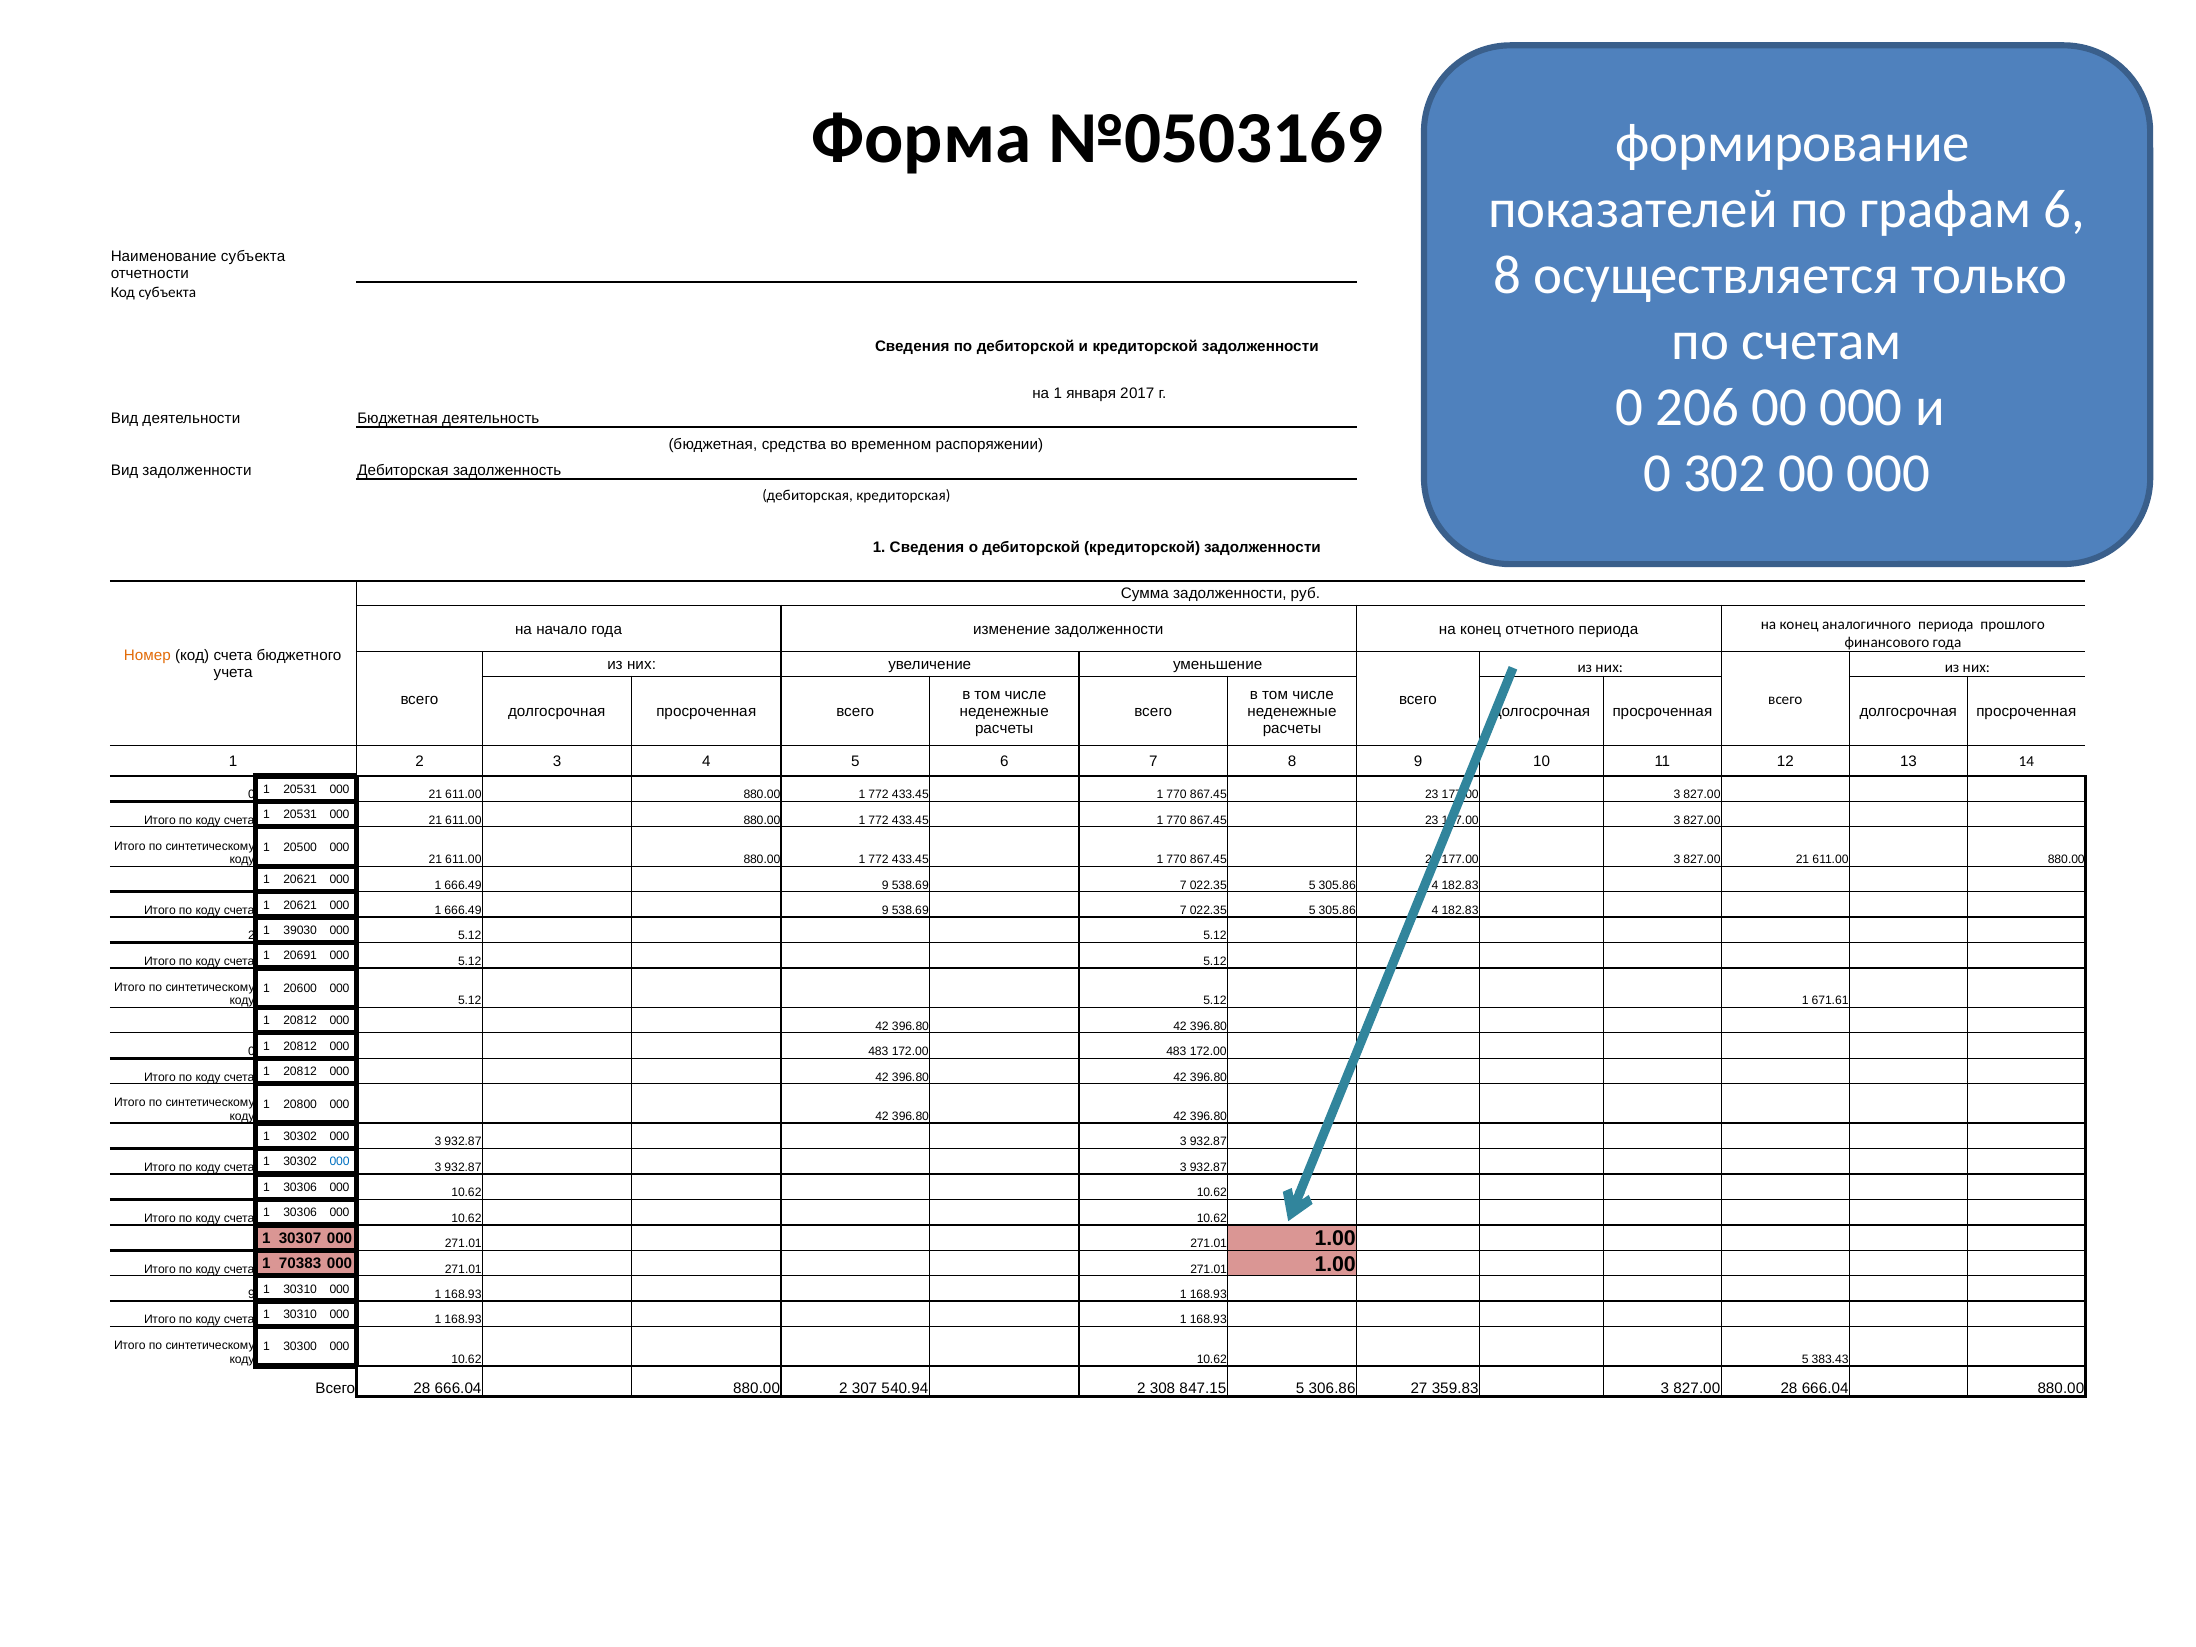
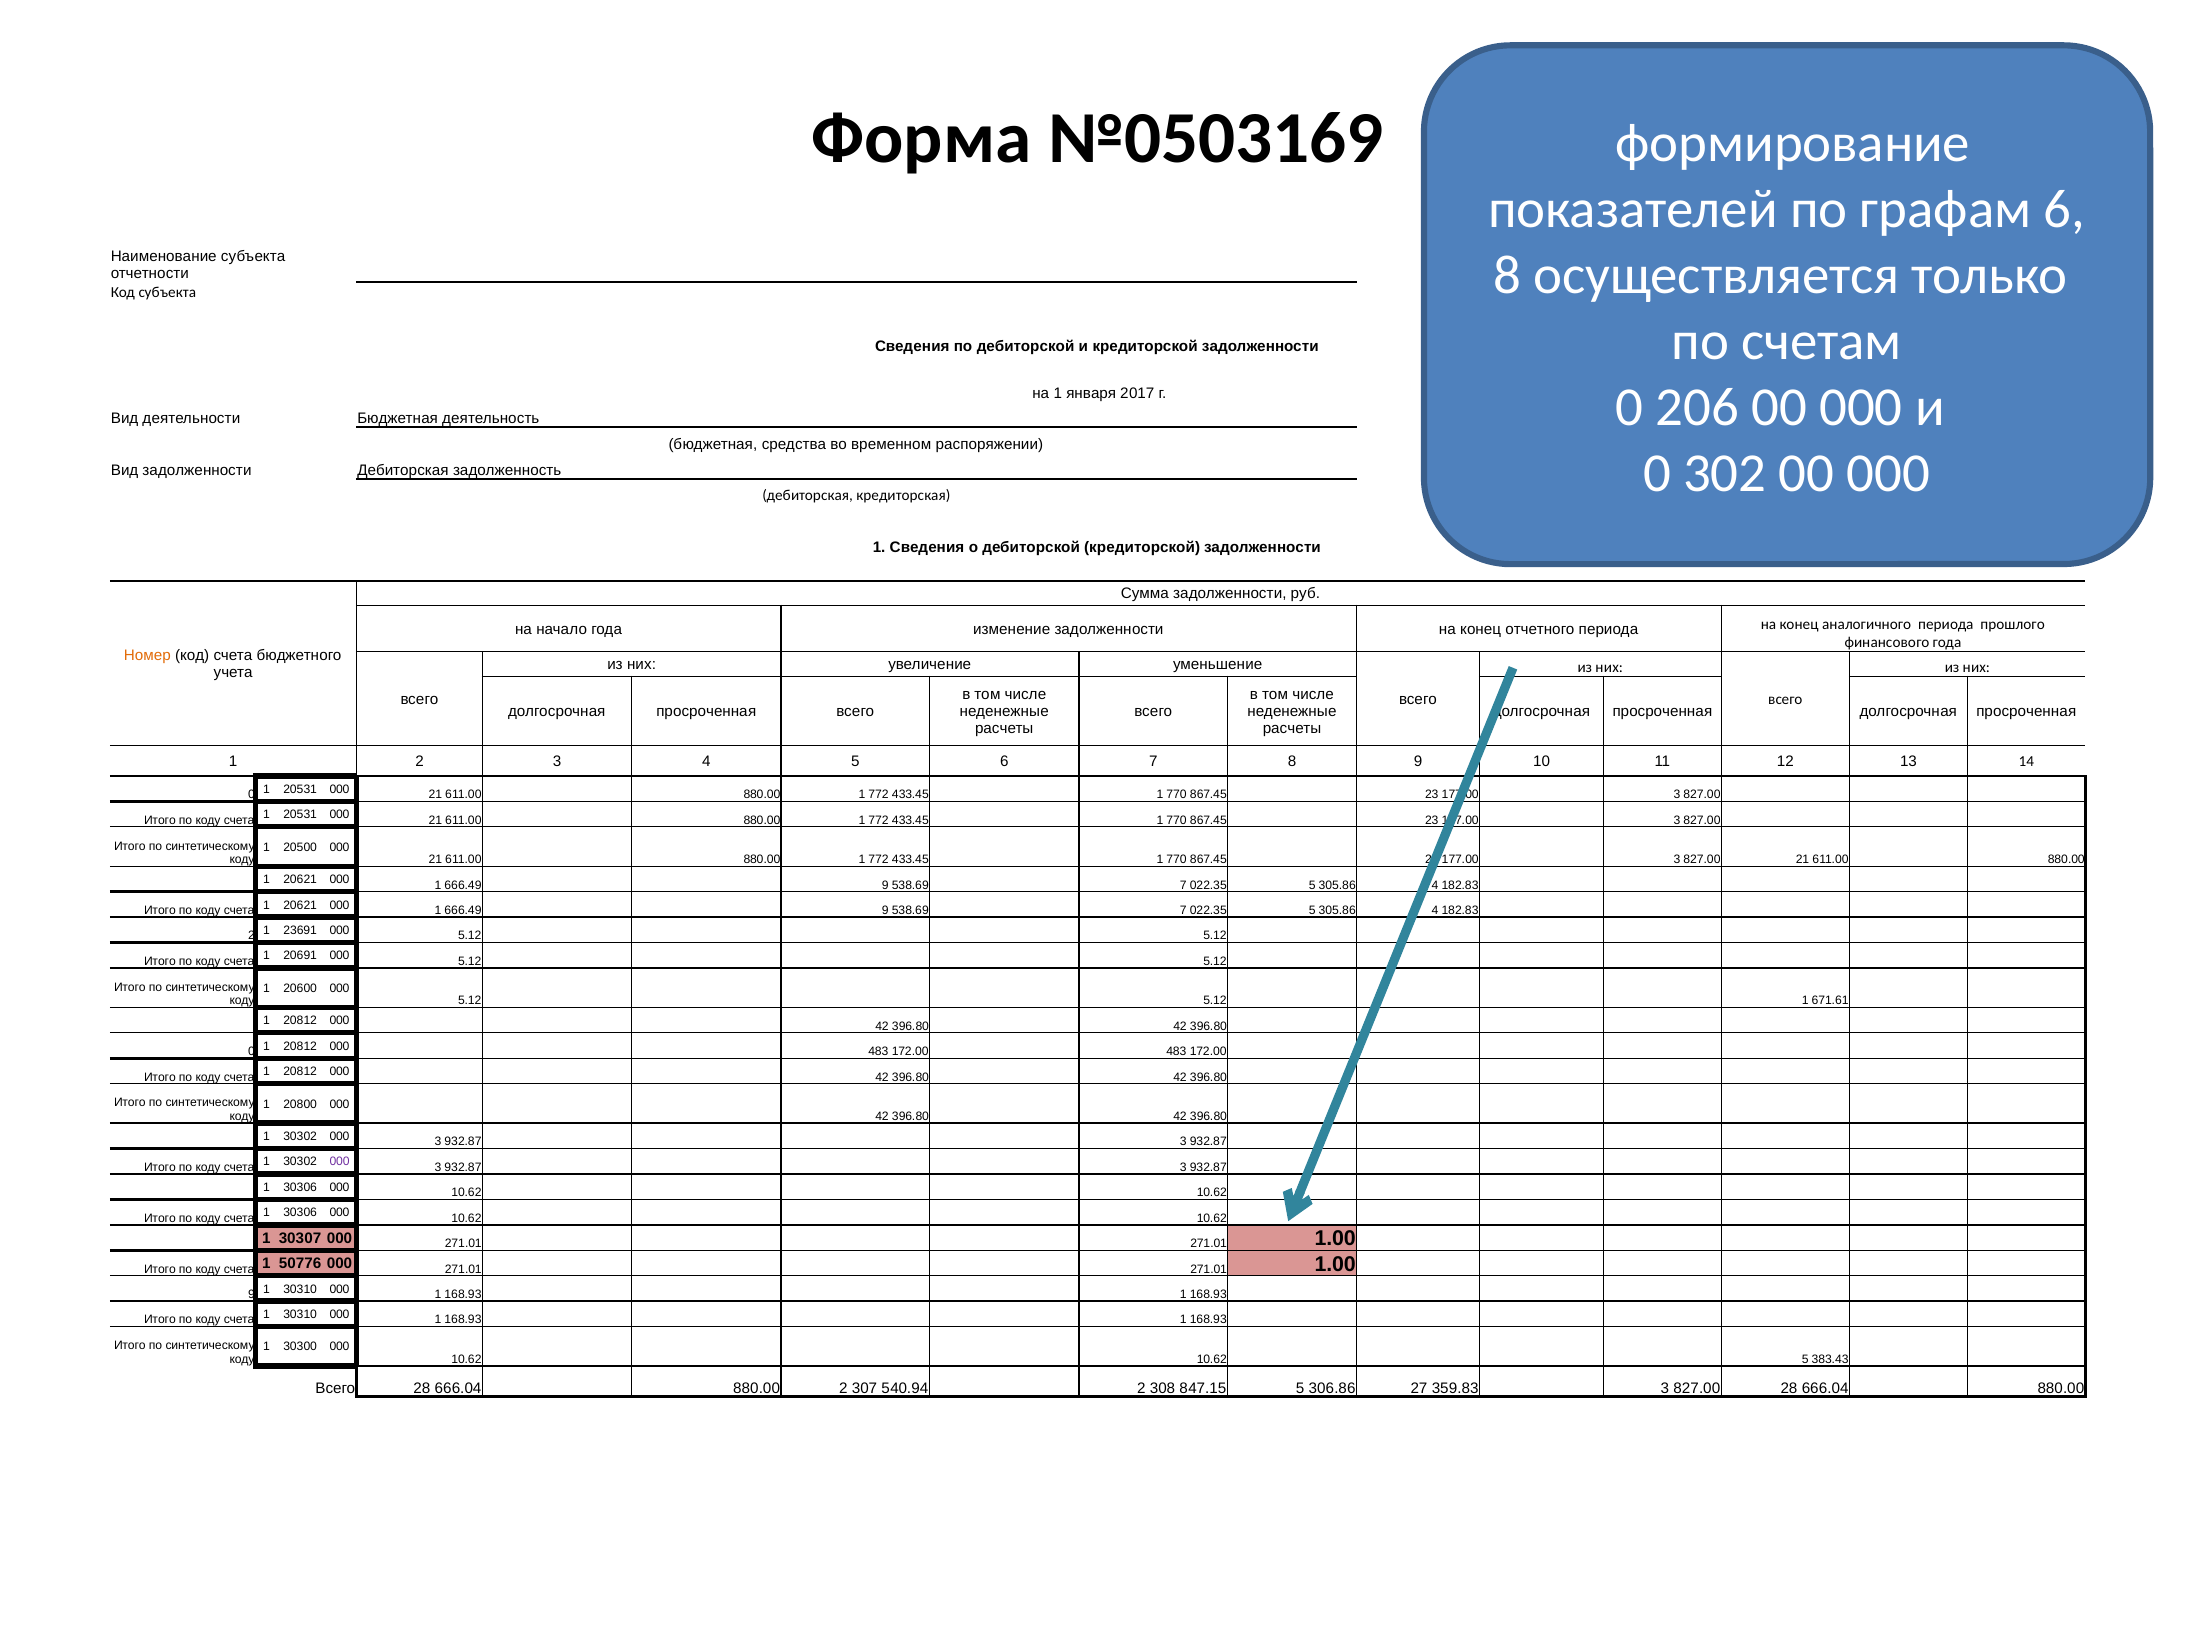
39030: 39030 -> 23691 (300, 930)
000 colour: blue -> purple (340, 1162)
70383: 70383 -> 50776 (300, 1264)
